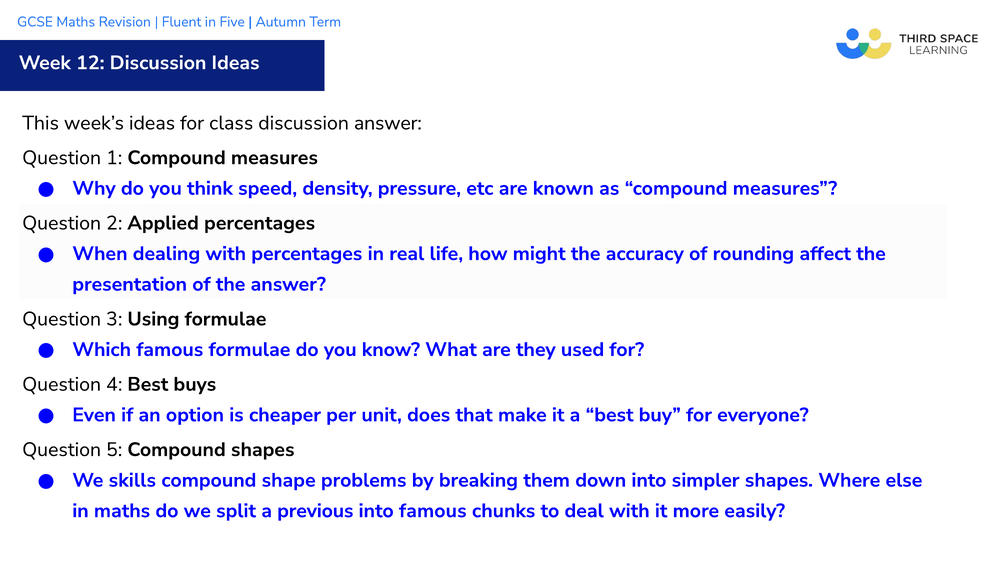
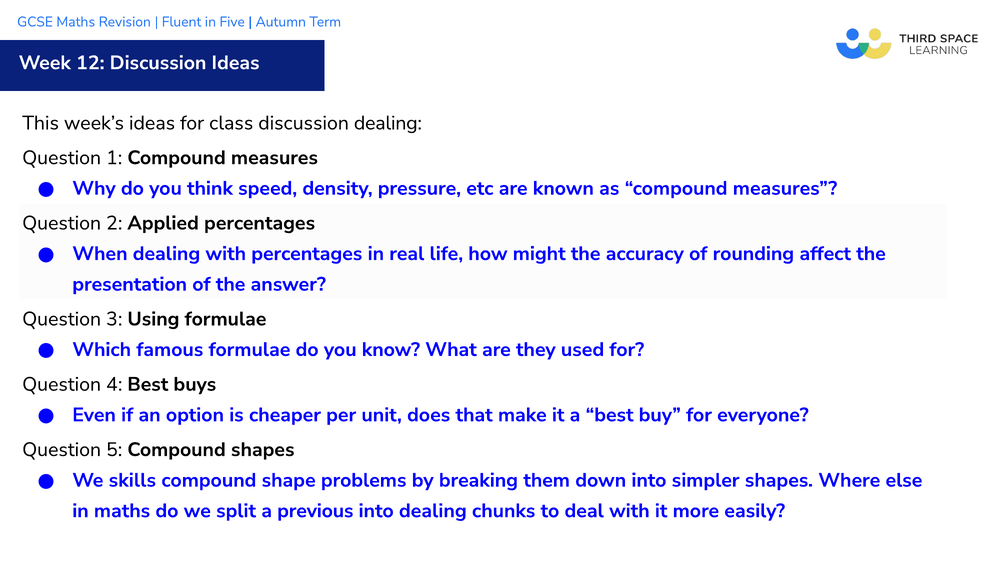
discussion answer: answer -> dealing (388, 123)
into famous: famous -> dealing (433, 511)
